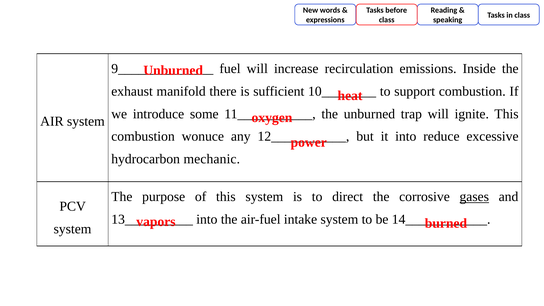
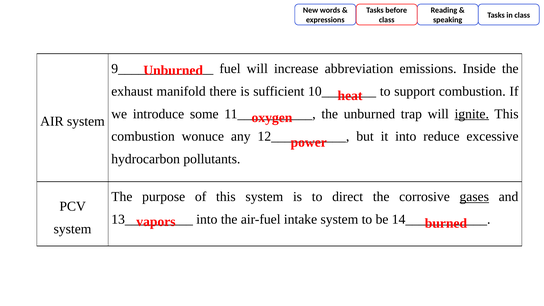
recirculation: recirculation -> abbreviation (359, 69)
ignite underline: none -> present (472, 114)
mechanic: mechanic -> pollutants (212, 159)
